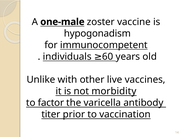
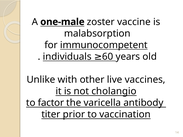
hypogonadism: hypogonadism -> malabsorption (97, 33)
morbidity: morbidity -> cholangio (114, 91)
